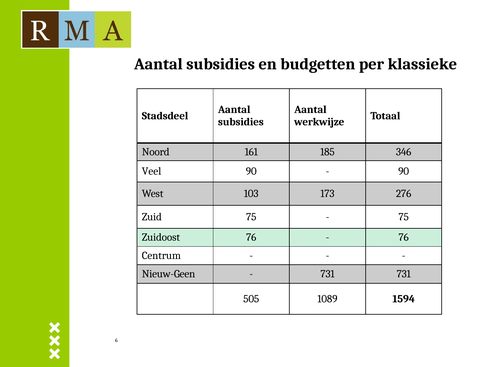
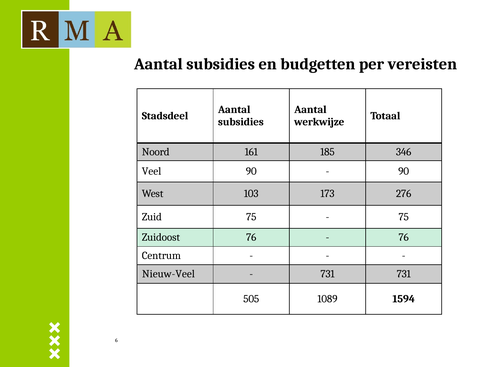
klassieke: klassieke -> vereisten (422, 64)
Nieuw-Geen: Nieuw-Geen -> Nieuw-Veel (168, 274)
